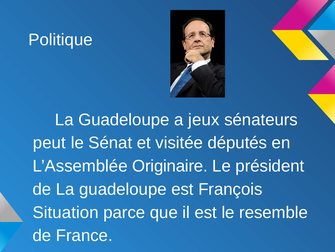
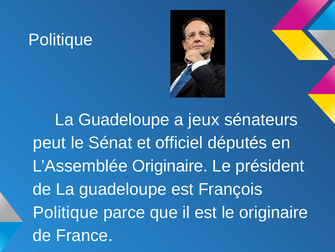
visitée: visitée -> officiel (179, 143)
Situation: Situation -> Politique (66, 212)
le resemble: resemble -> originaire (274, 212)
